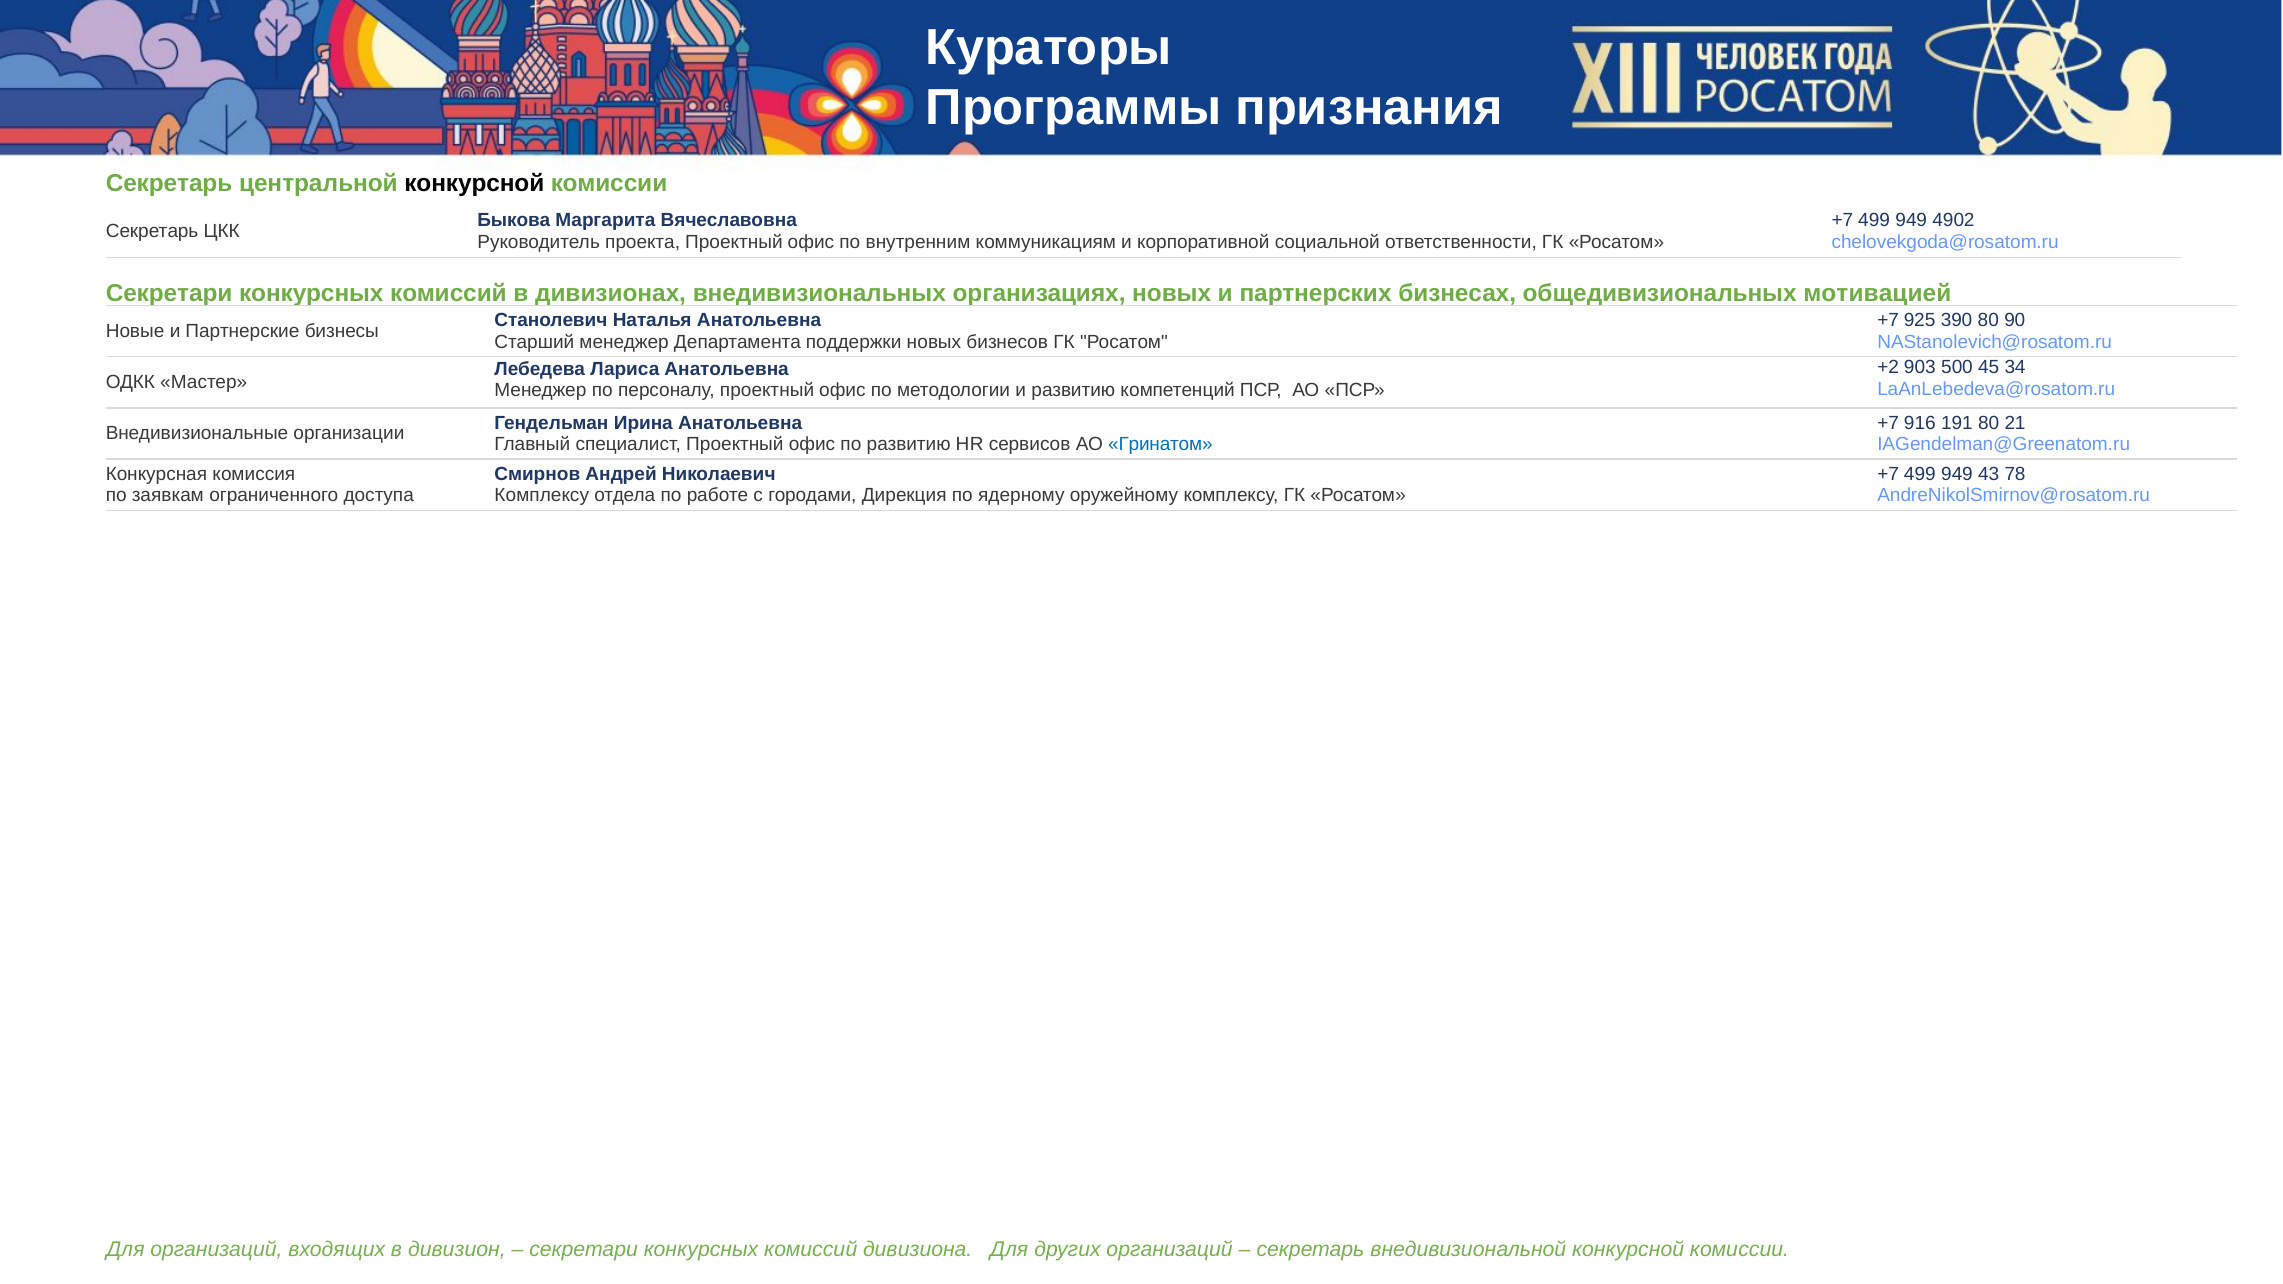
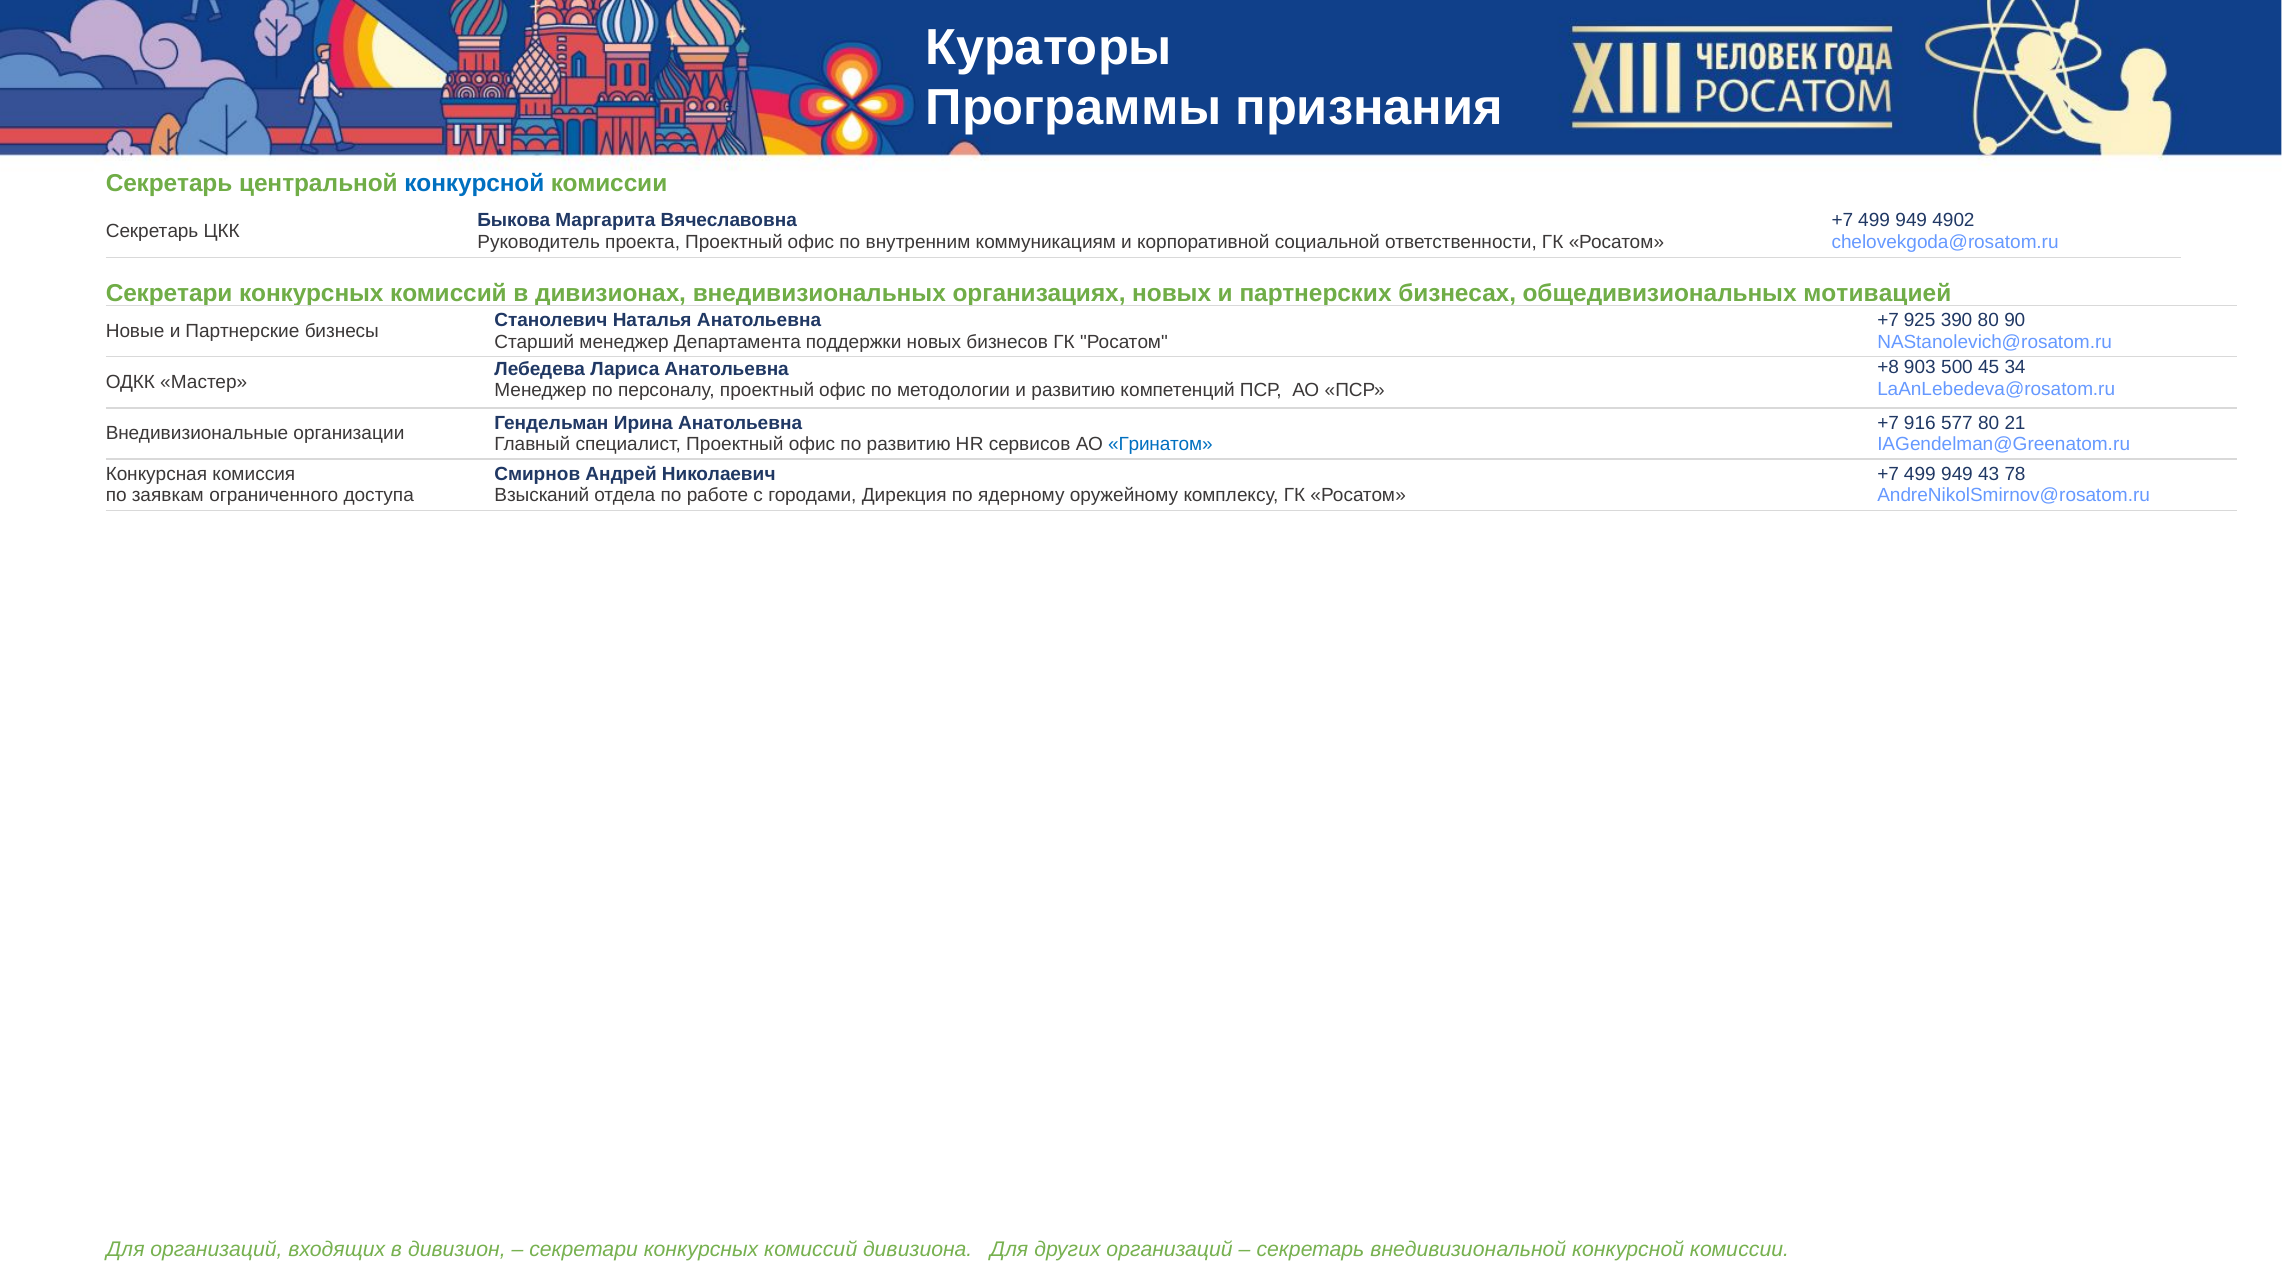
конкурсной colour: black -> blue (474, 183)
+2: +2 -> +8 (1888, 368)
191: 191 -> 577 (1957, 423)
Комплексу: Комплексу -> Взысканий (542, 496)
